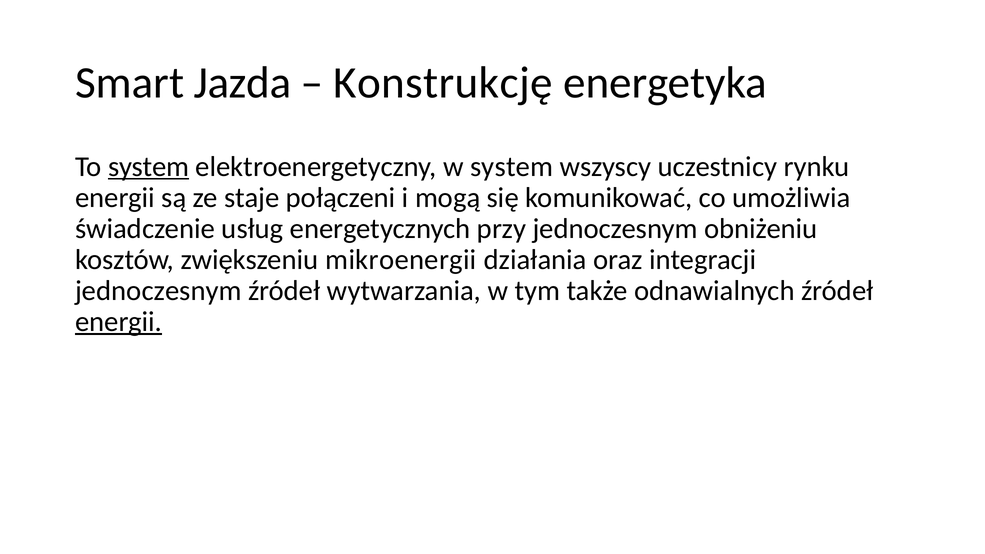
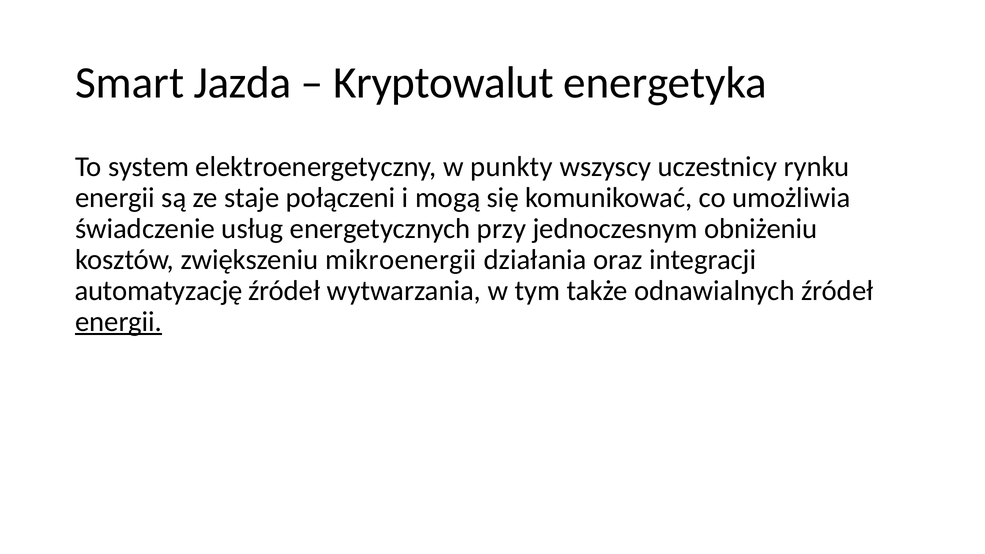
Konstrukcję: Konstrukcję -> Kryptowalut (444, 83)
system underline: present -> none (149, 167)
w system: system -> punkty (512, 167)
jednoczesnym: jednoczesnym -> automatyzację (158, 291)
